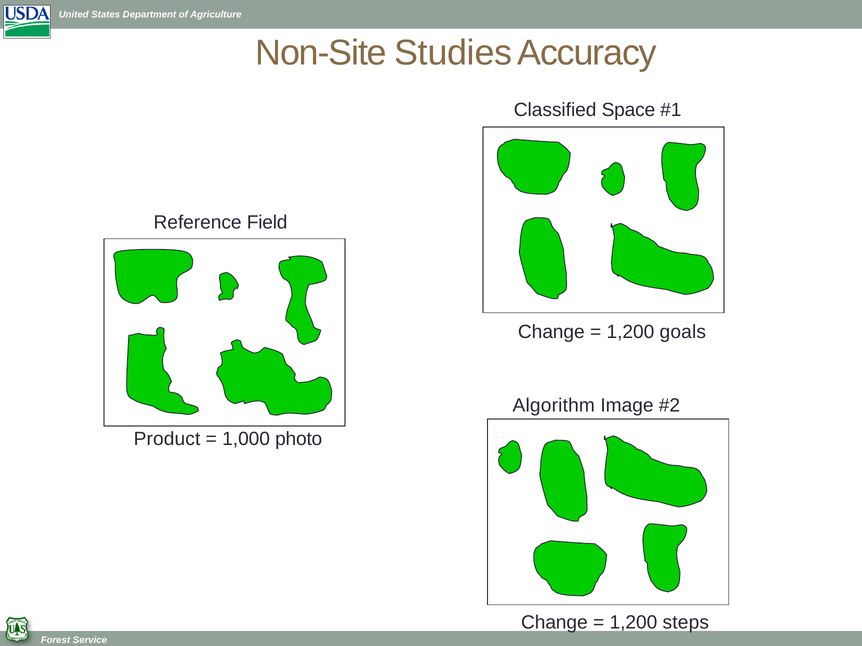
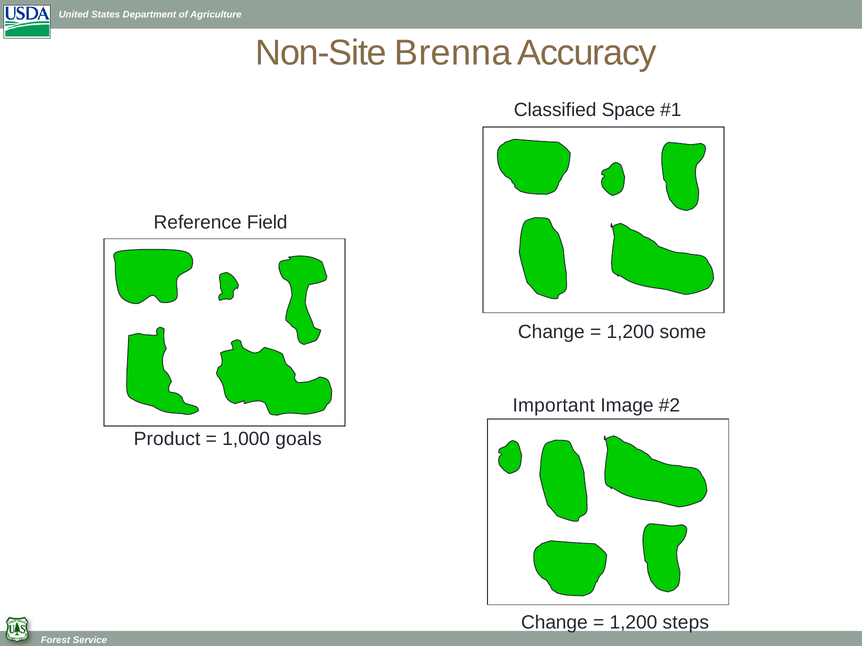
Studies: Studies -> Brenna (453, 53)
goals: goals -> some (683, 332)
Algorithm: Algorithm -> Important (554, 406)
photo: photo -> goals (299, 439)
